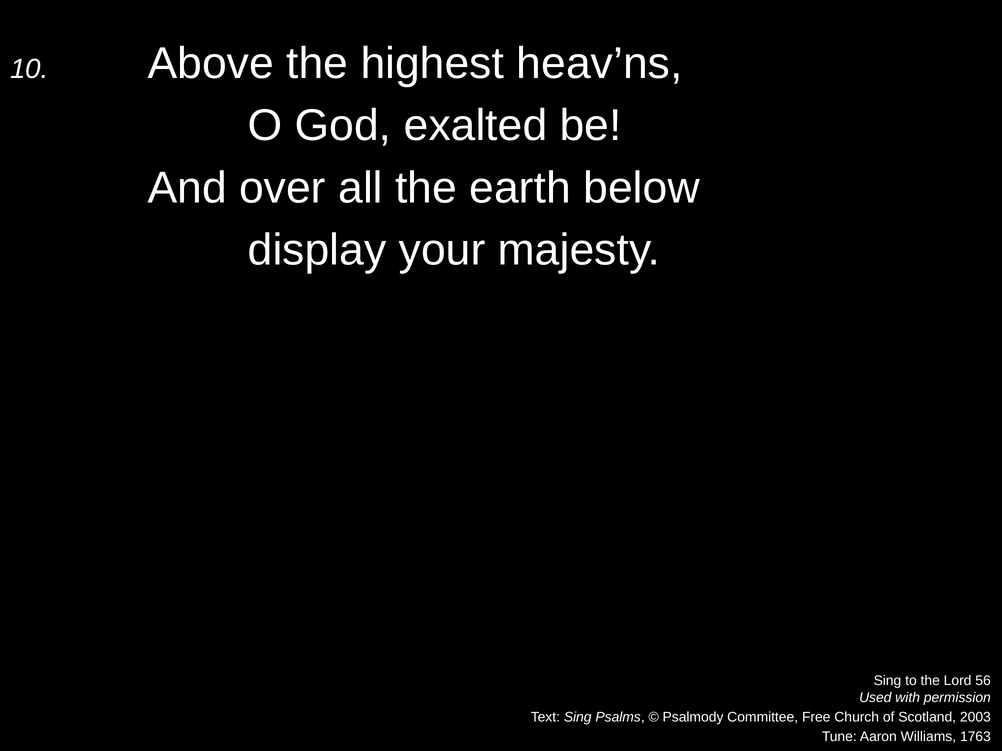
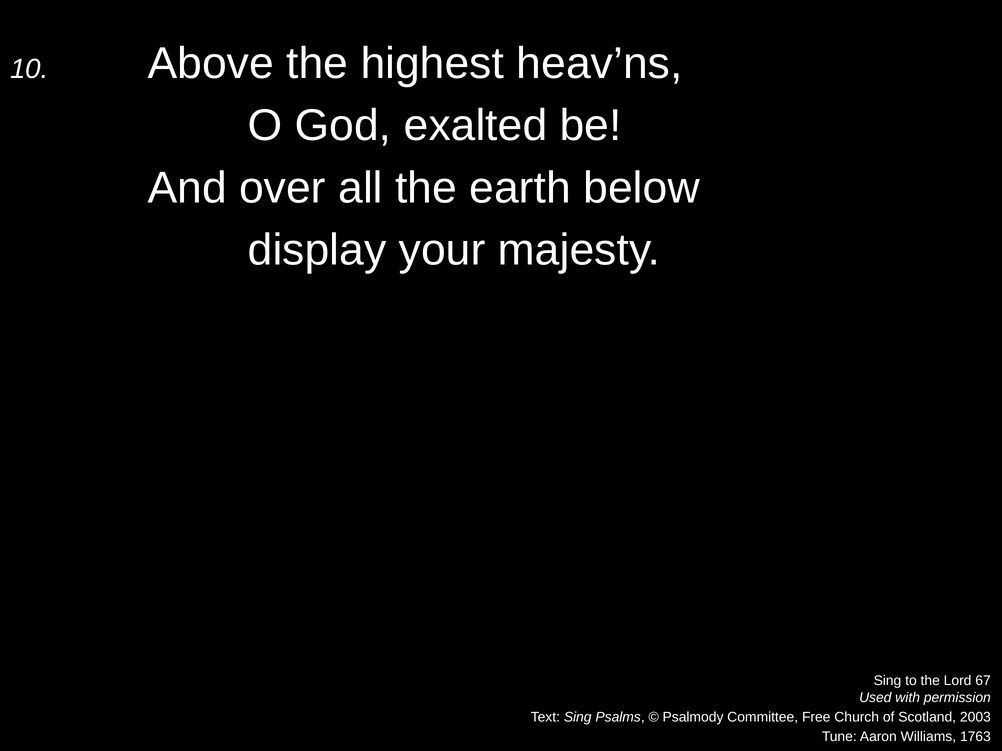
56: 56 -> 67 (983, 681)
